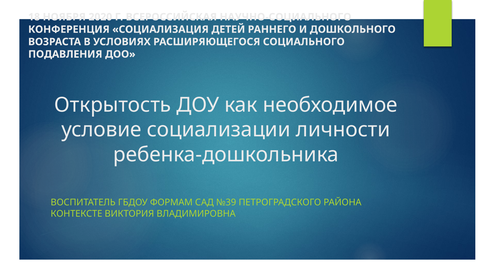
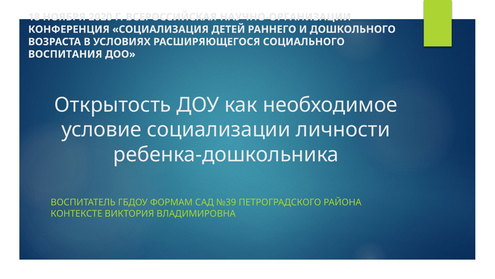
НАУЧНО-СОЦИАЛЬНОГО: НАУЧНО-СОЦИАЛЬНОГО -> НАУЧНО-ОРГАНИЗАЦИИ (285, 17)
ПОДАВЛЕНИЯ: ПОДАВЛЕНИЯ -> ВОСПИТАНИЯ (65, 54)
